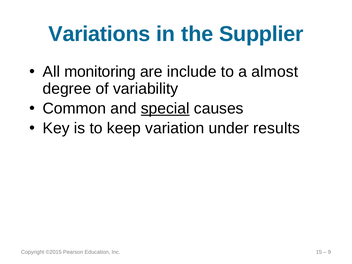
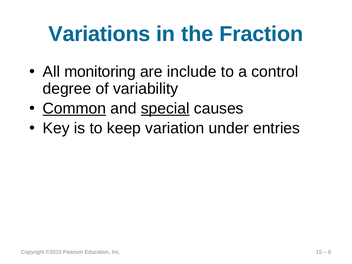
Supplier: Supplier -> Fraction (261, 34)
almost: almost -> control (275, 72)
Common underline: none -> present (74, 108)
results: results -> entries (277, 128)
